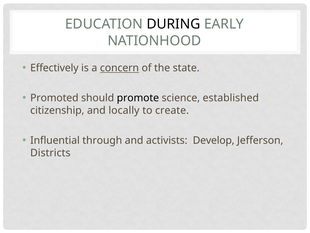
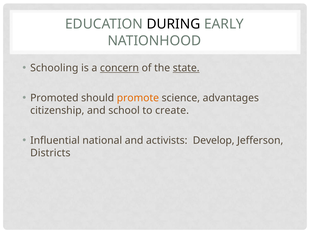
Effectively: Effectively -> Schooling (54, 68)
state underline: none -> present (186, 68)
promote colour: black -> orange (138, 98)
established: established -> advantages (231, 98)
locally: locally -> school (124, 110)
through: through -> national (102, 140)
